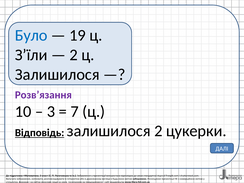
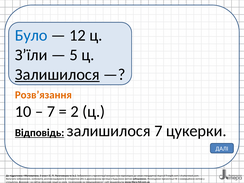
19: 19 -> 12 (78, 35)
2: 2 -> 5 (74, 55)
Залишилося underline: none -> present (57, 74)
Розв’язання colour: purple -> orange (43, 95)
3: 3 -> 7 (51, 111)
7: 7 -> 2 (75, 111)
залишилося 2: 2 -> 7 (158, 131)
